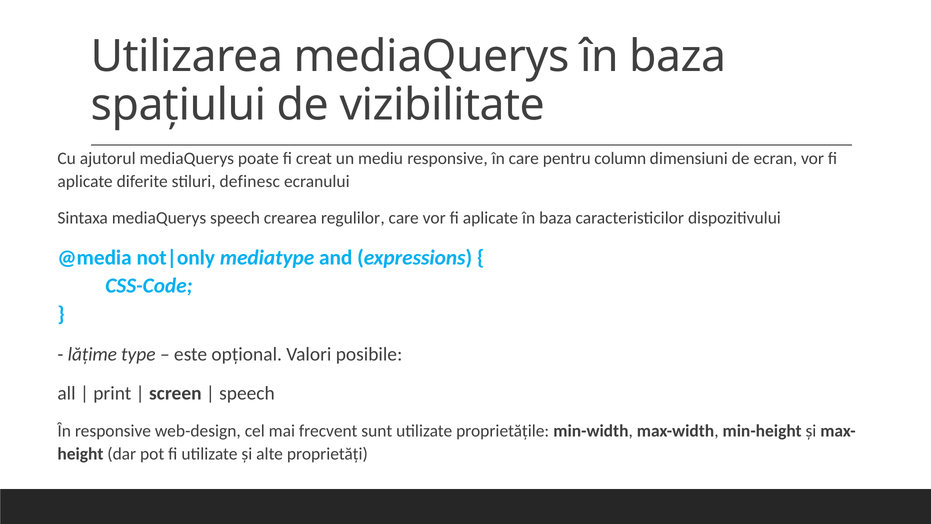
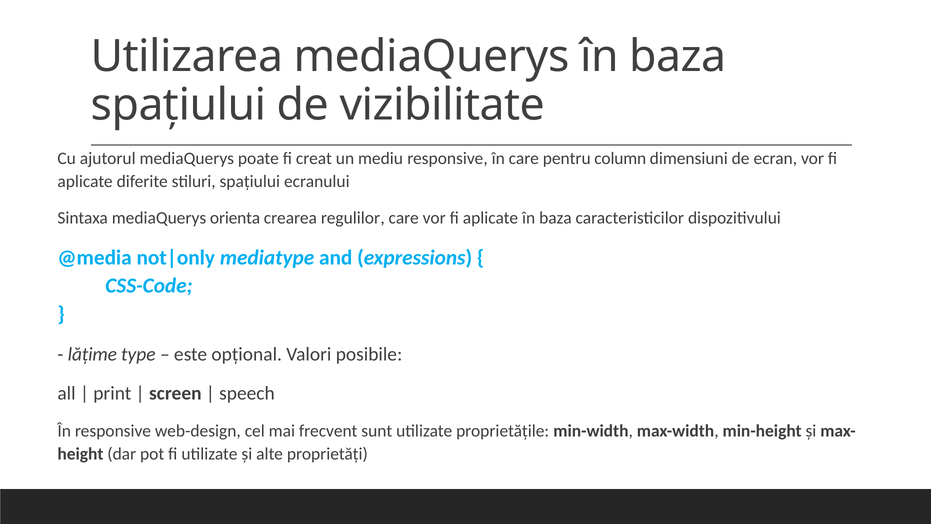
stiluri definesc: definesc -> spațiului (250, 181)
mediaQuerys speech: speech -> orienta (235, 218)
